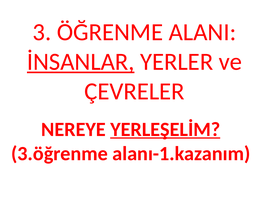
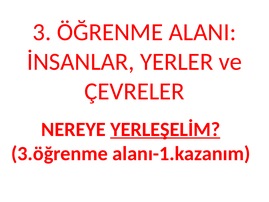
İNSANLAR underline: present -> none (81, 62)
